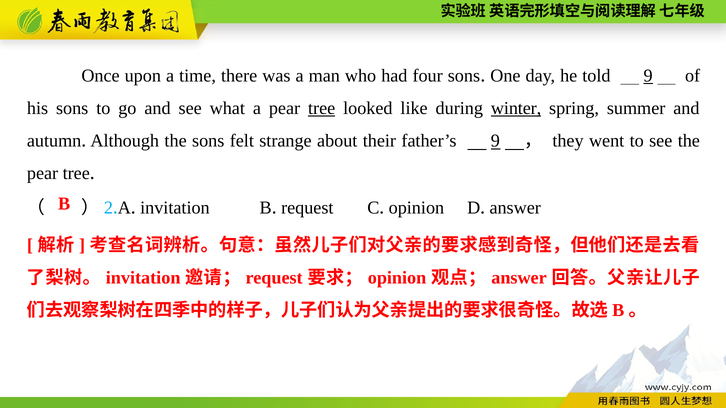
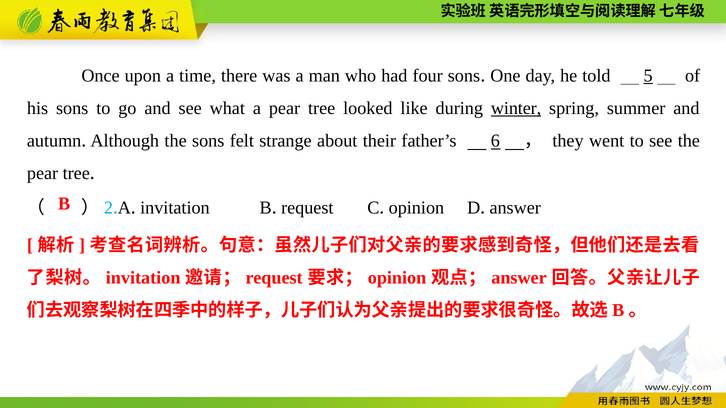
told 9: 9 -> 5 (648, 76)
tree underline: present -> none (322, 108)
father’s 9: 9 -> 6 (495, 141)
